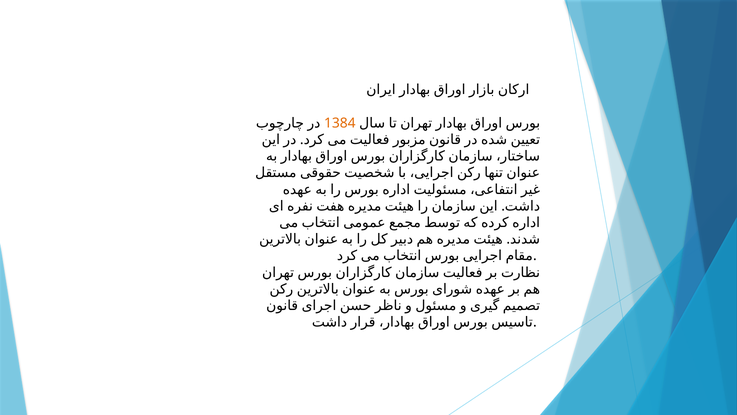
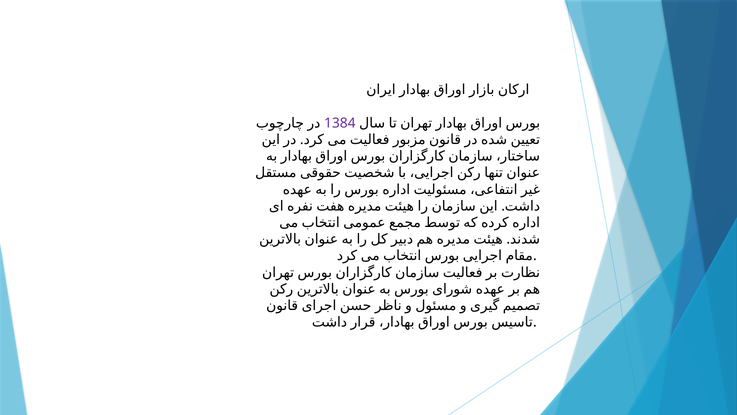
1384 colour: orange -> purple (340, 123)
